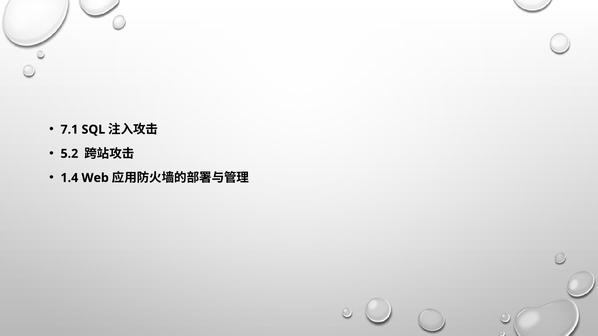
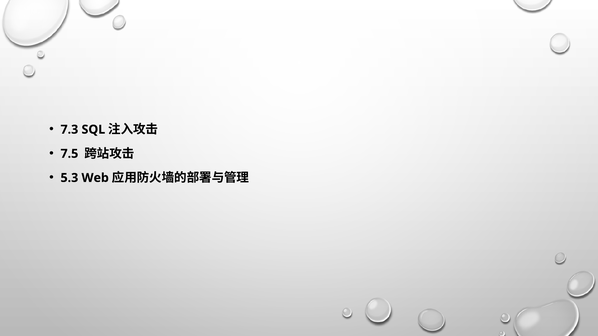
7.1: 7.1 -> 7.3 (69, 130)
5.2: 5.2 -> 7.5 (69, 154)
1.4: 1.4 -> 5.3 (69, 178)
